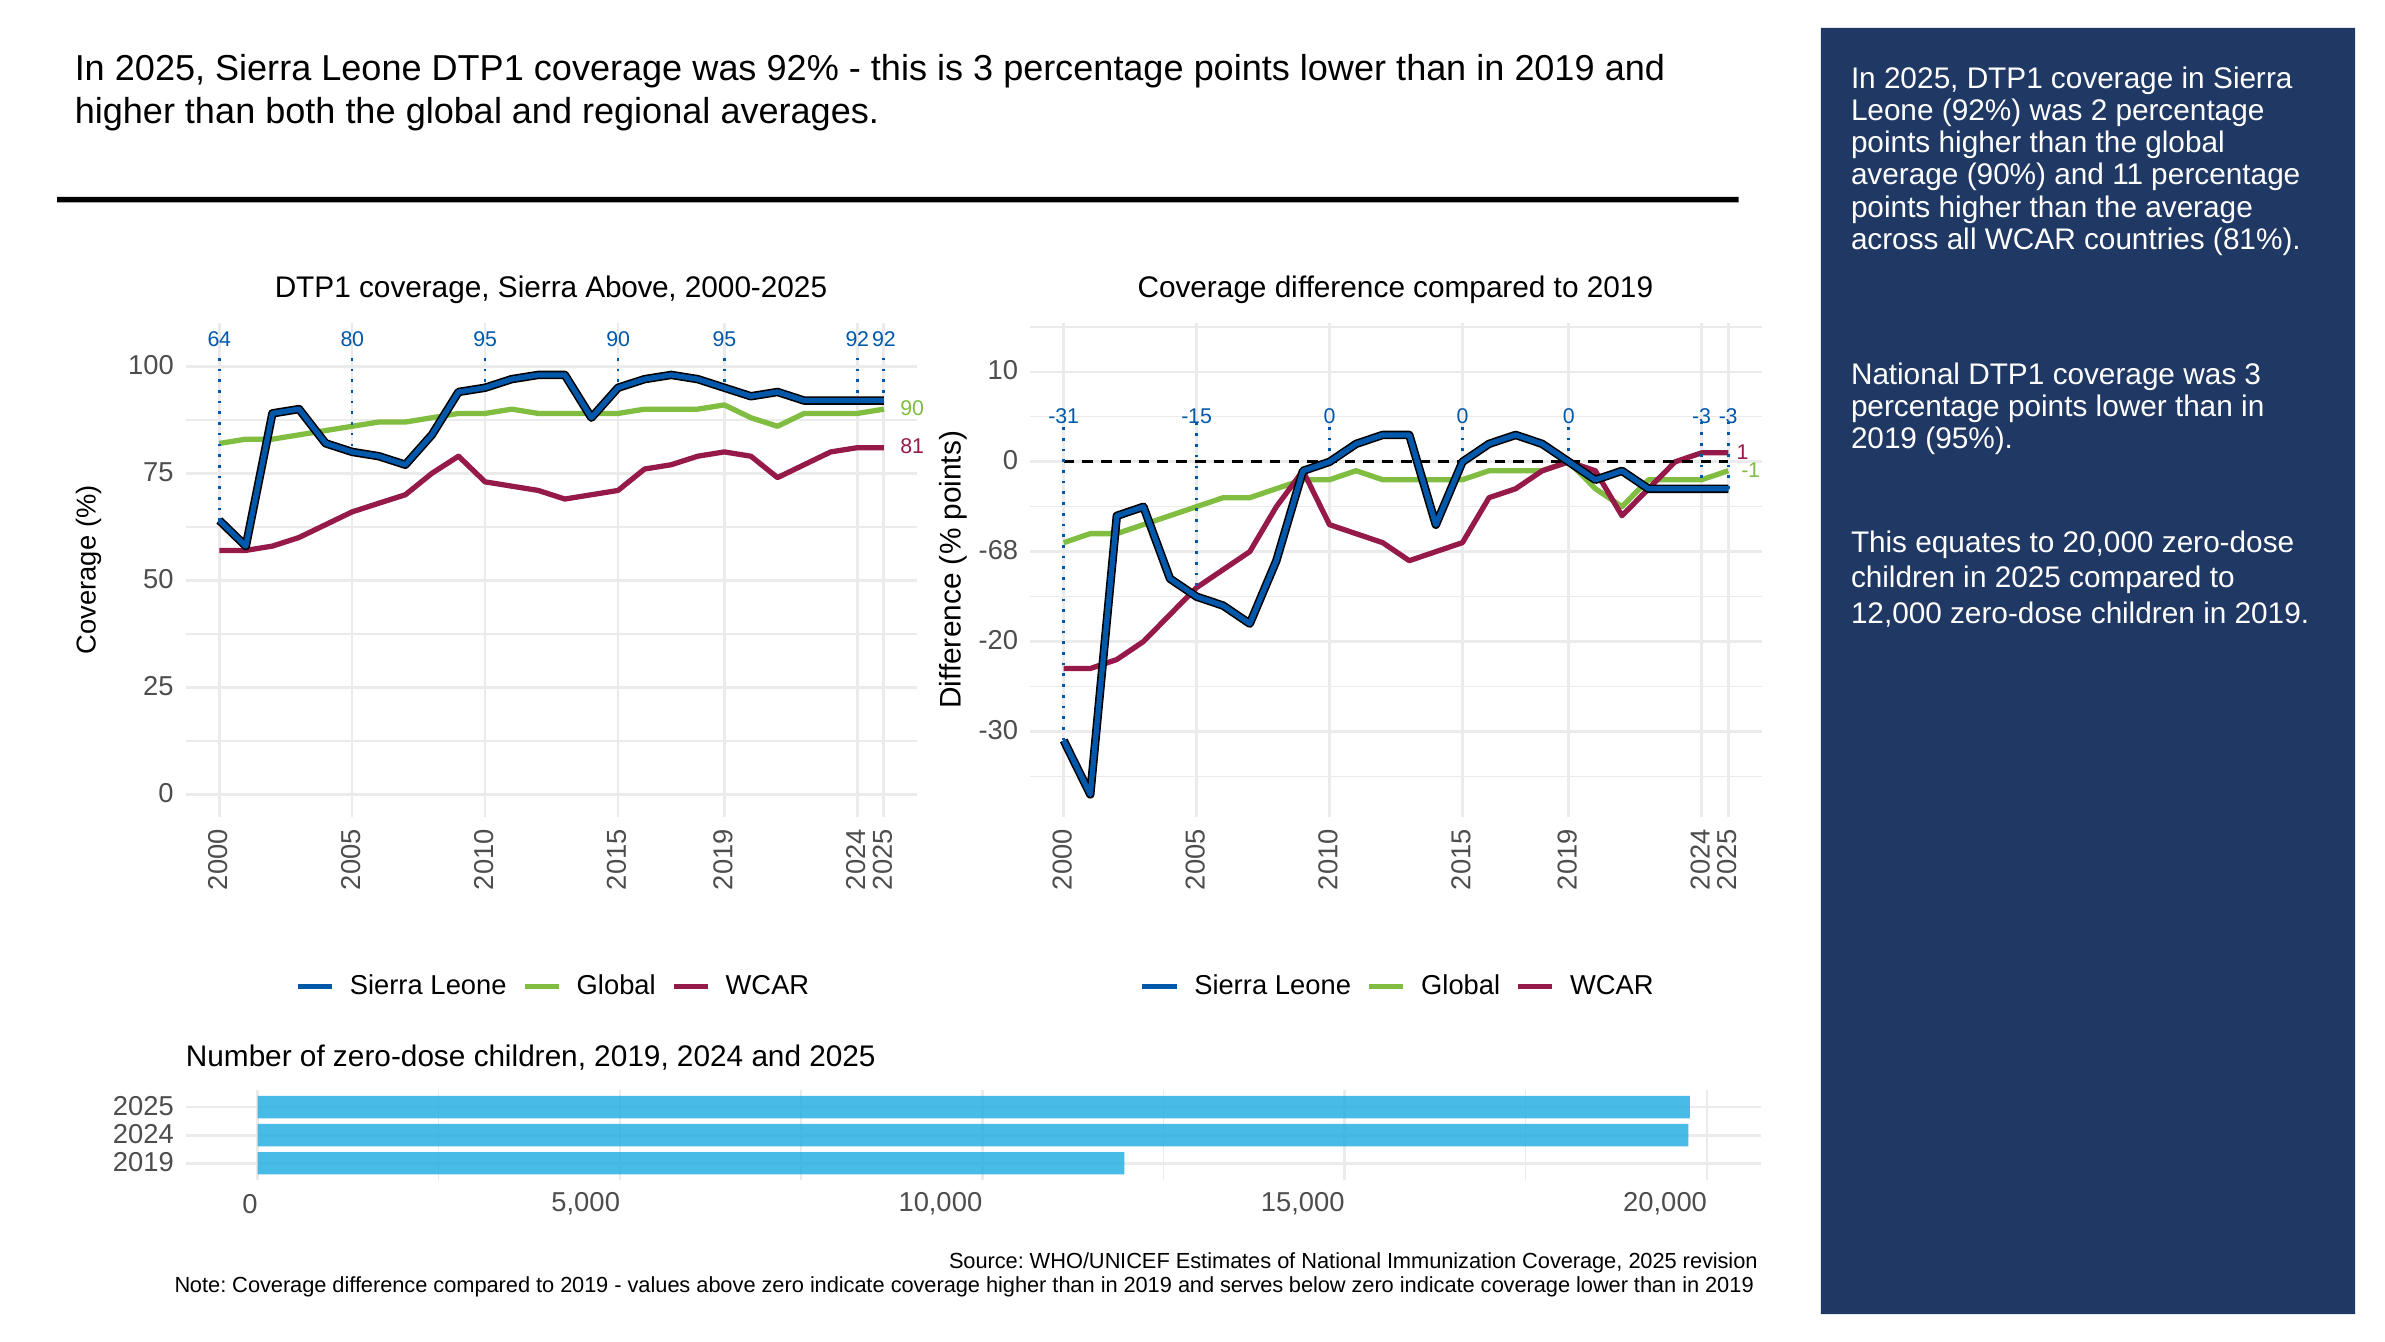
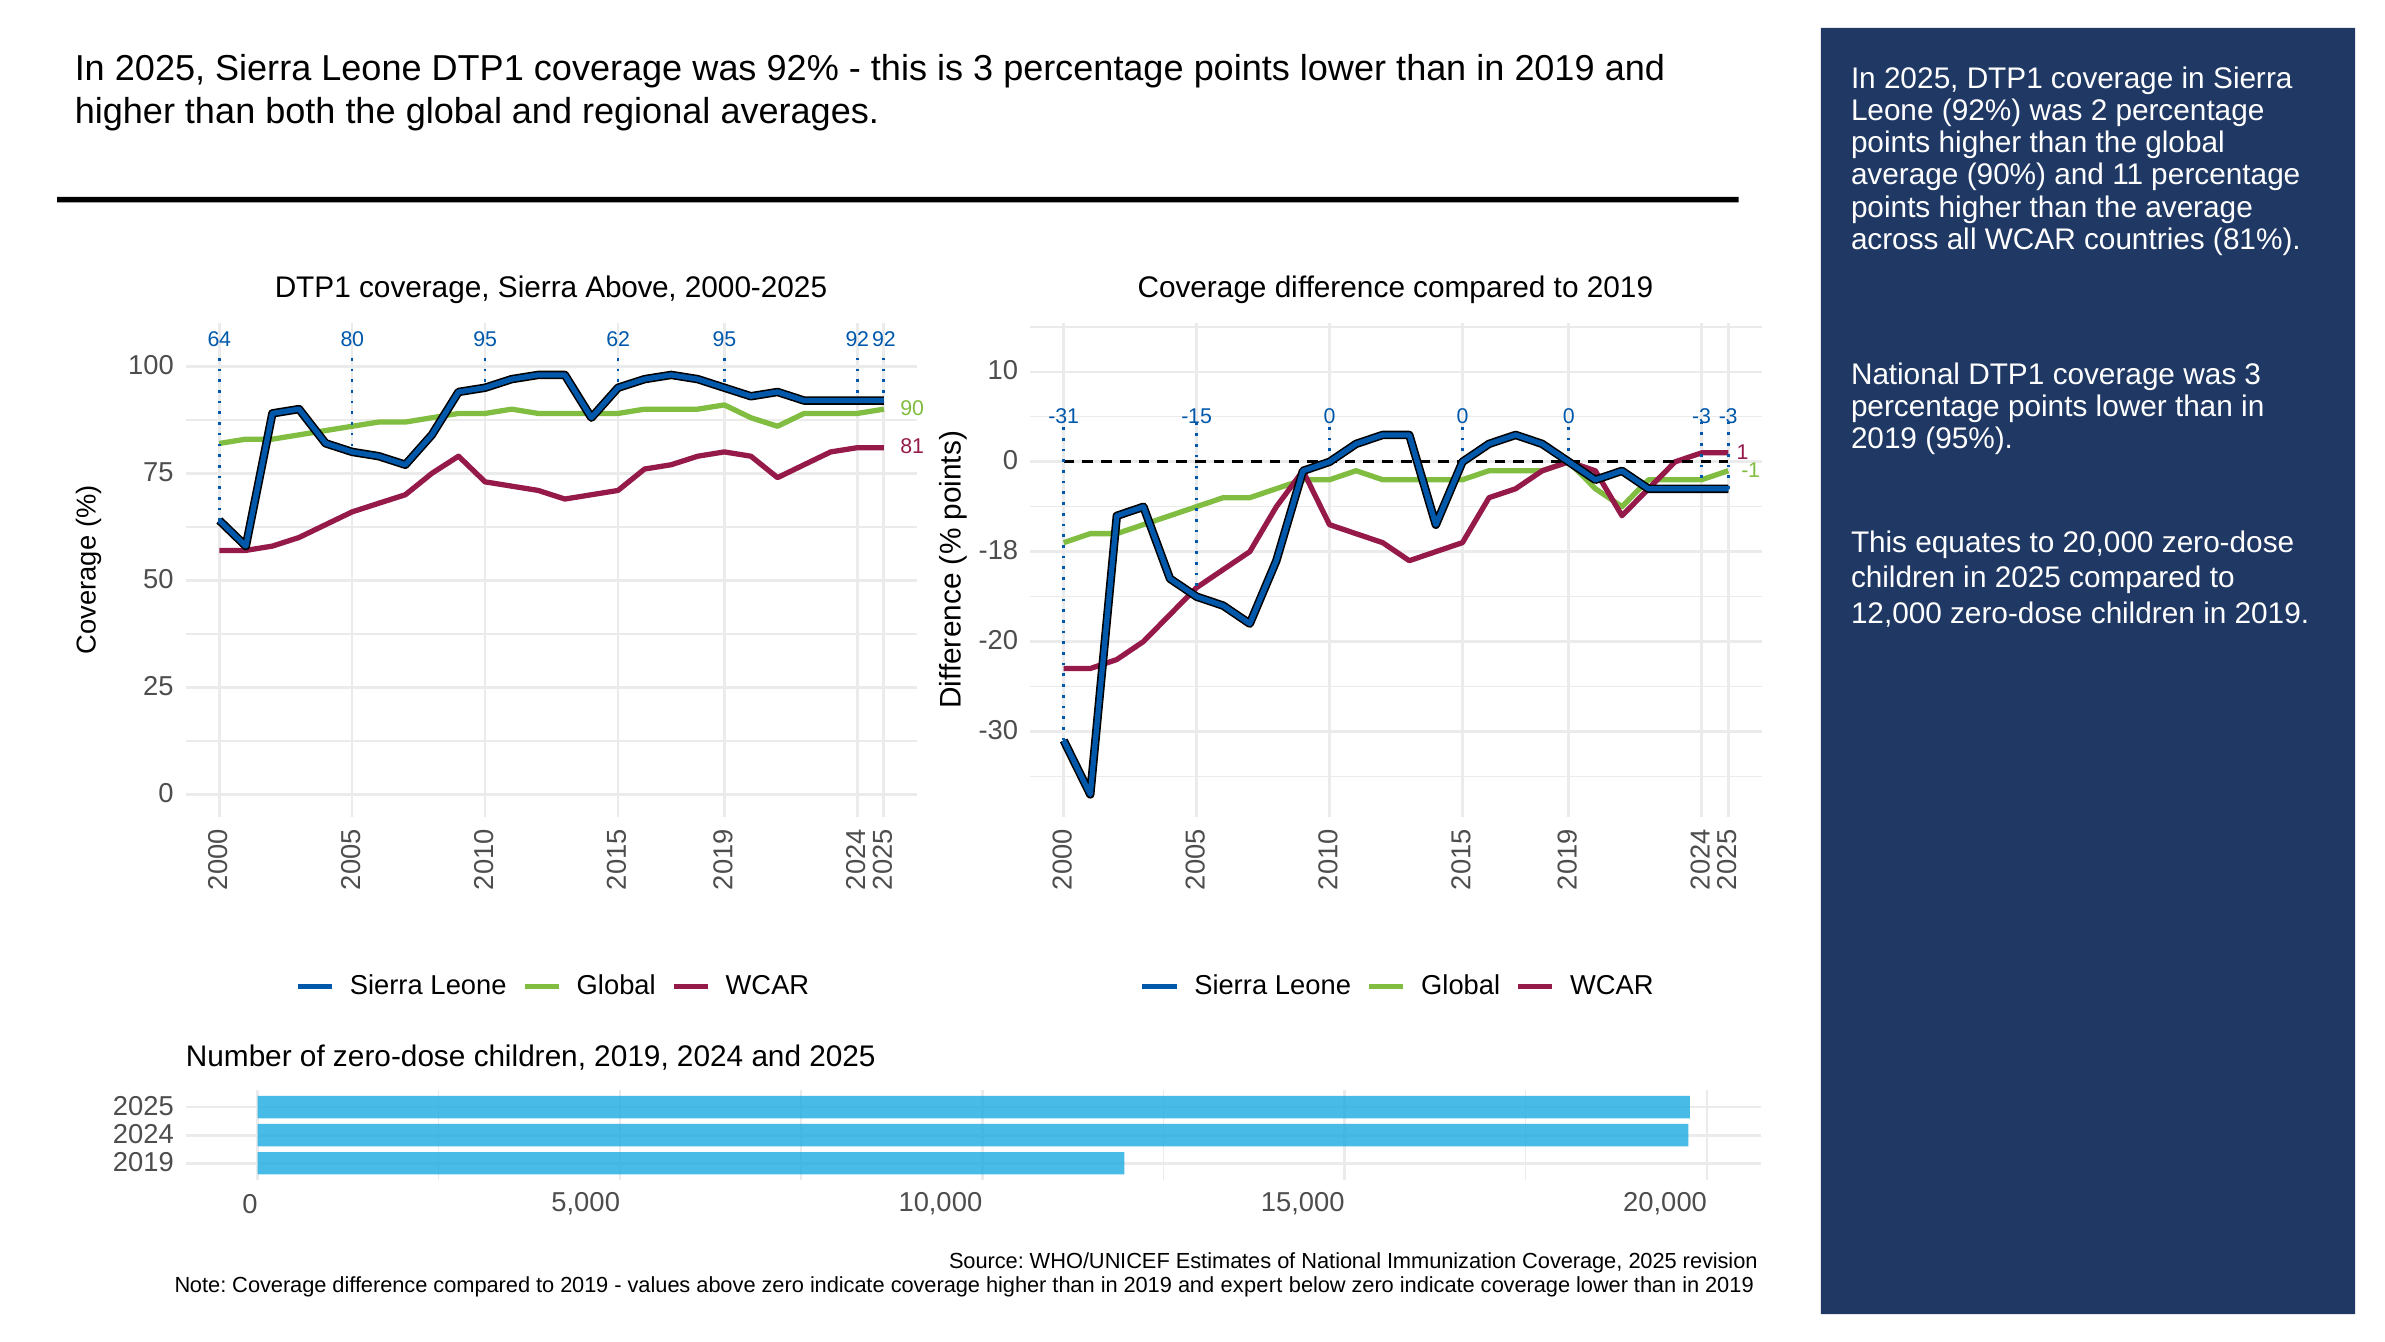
95 90: 90 -> 62 (618, 340)
-68: -68 -> -18 (998, 550)
serves: serves -> expert (1251, 1284)
